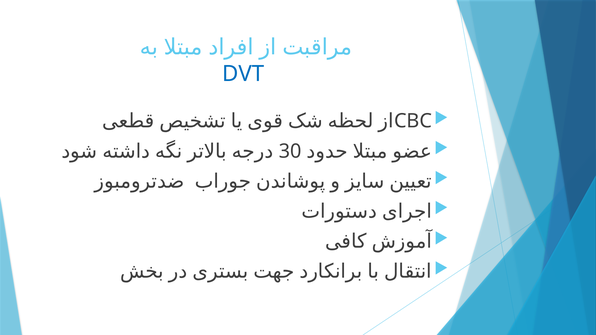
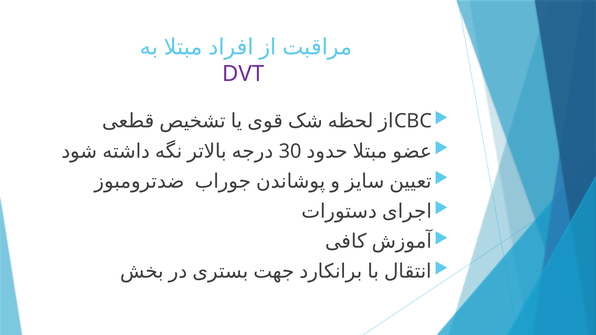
DVT colour: blue -> purple (243, 74)
